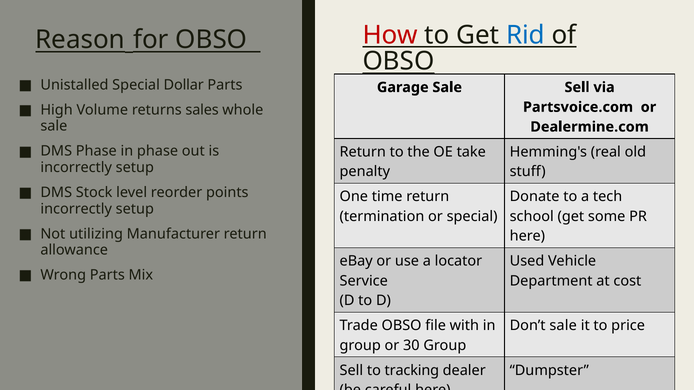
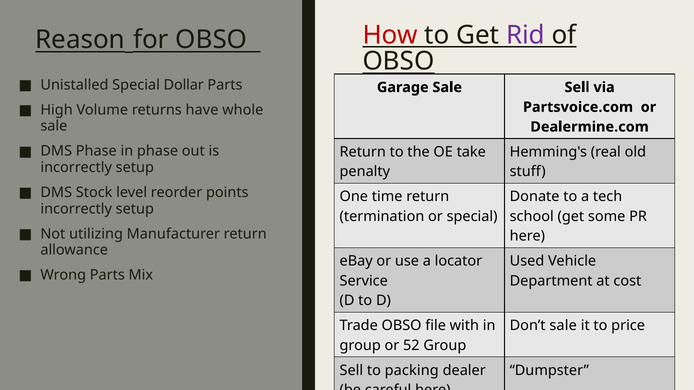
Rid colour: blue -> purple (525, 35)
sales: sales -> have (202, 110)
30: 30 -> 52 (411, 346)
tracking: tracking -> packing (412, 371)
